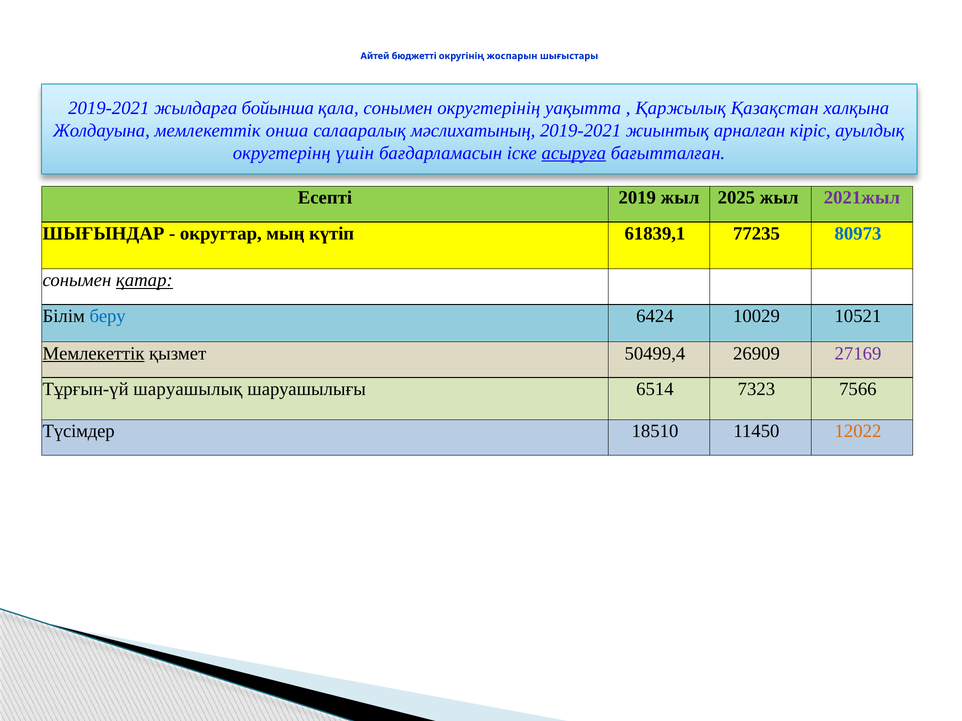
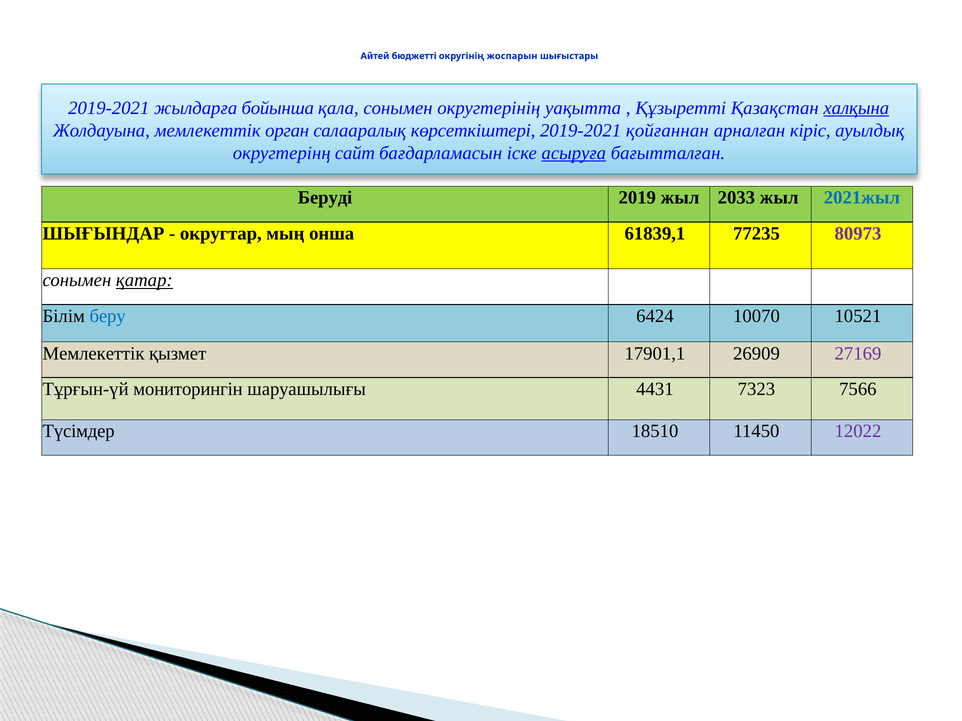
Қаржылық: Қаржылық -> Құзыретті (681, 108)
халқына underline: none -> present (856, 108)
онша: онша -> орган (287, 131)
мәслихатының: мәслихатының -> көрсеткіштері (473, 131)
жиынтық: жиынтық -> қойғаннан (667, 131)
үшін: үшін -> сайт (355, 153)
Есепті: Есепті -> Беруді (325, 198)
2025: 2025 -> 2033 (736, 198)
2021жыл colour: purple -> blue (862, 198)
күтіп: күтіп -> онша (332, 234)
80973 colour: blue -> purple (858, 234)
10029: 10029 -> 10070 (757, 316)
Мемлекеттік underline: present -> none (94, 354)
50499,4: 50499,4 -> 17901,1 (655, 354)
шаруашылық: шаруашылық -> мониторингін (188, 389)
6514: 6514 -> 4431 (655, 389)
12022 colour: orange -> purple (858, 431)
